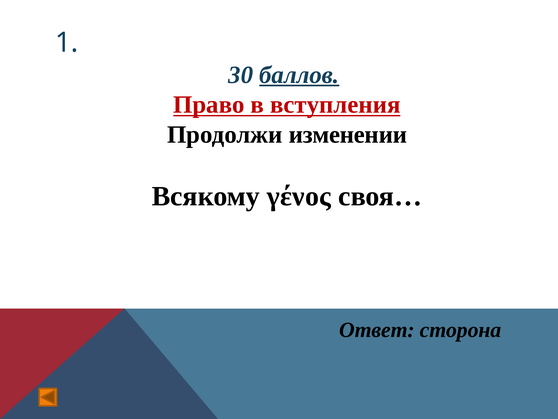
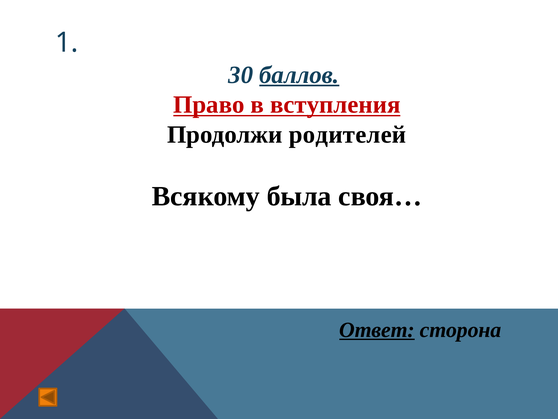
изменении: изменении -> родителей (348, 134)
γένος: γένος -> была (299, 196)
Ответ underline: none -> present (377, 329)
